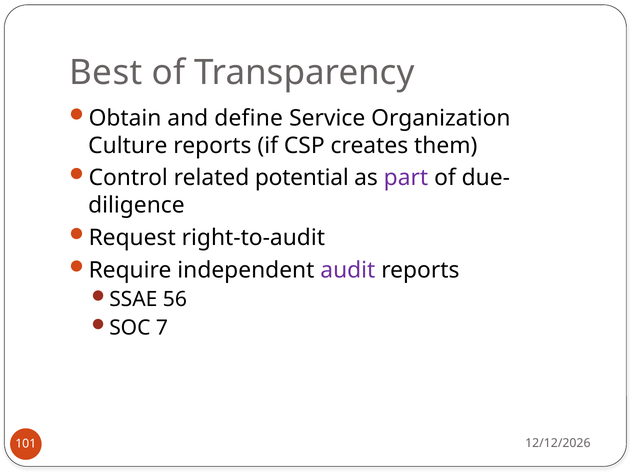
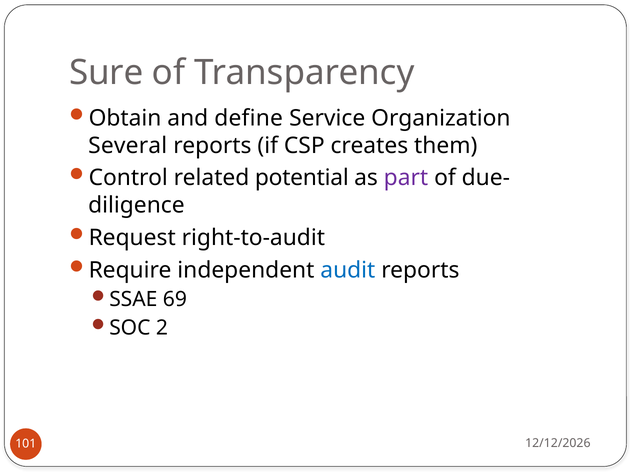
Best: Best -> Sure (106, 73)
Culture: Culture -> Several (128, 146)
audit colour: purple -> blue (348, 270)
56: 56 -> 69 (175, 300)
7: 7 -> 2 (162, 328)
